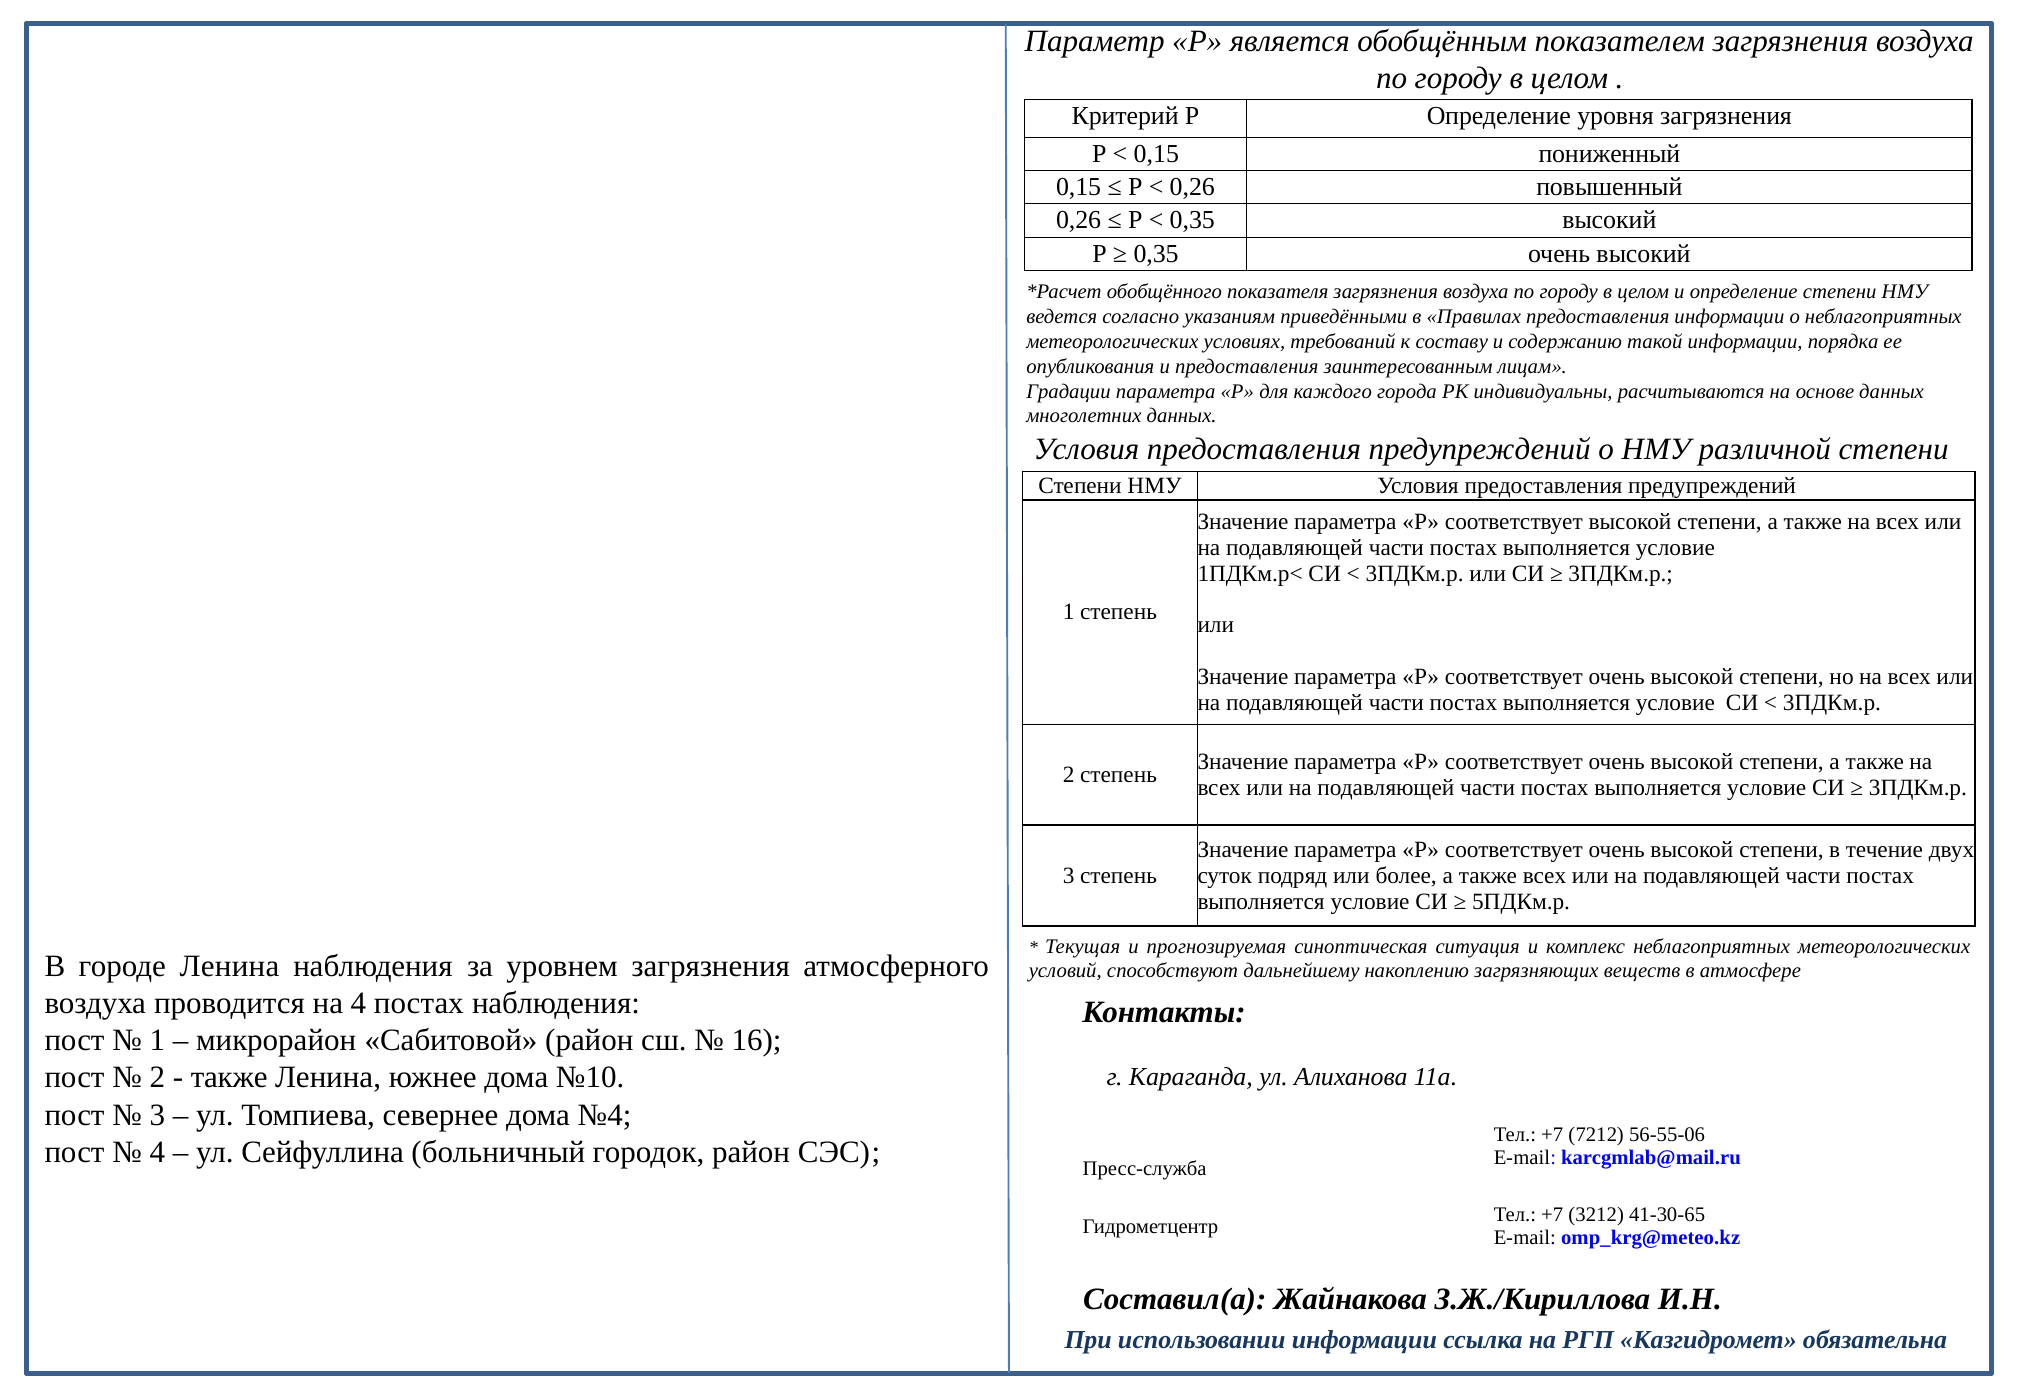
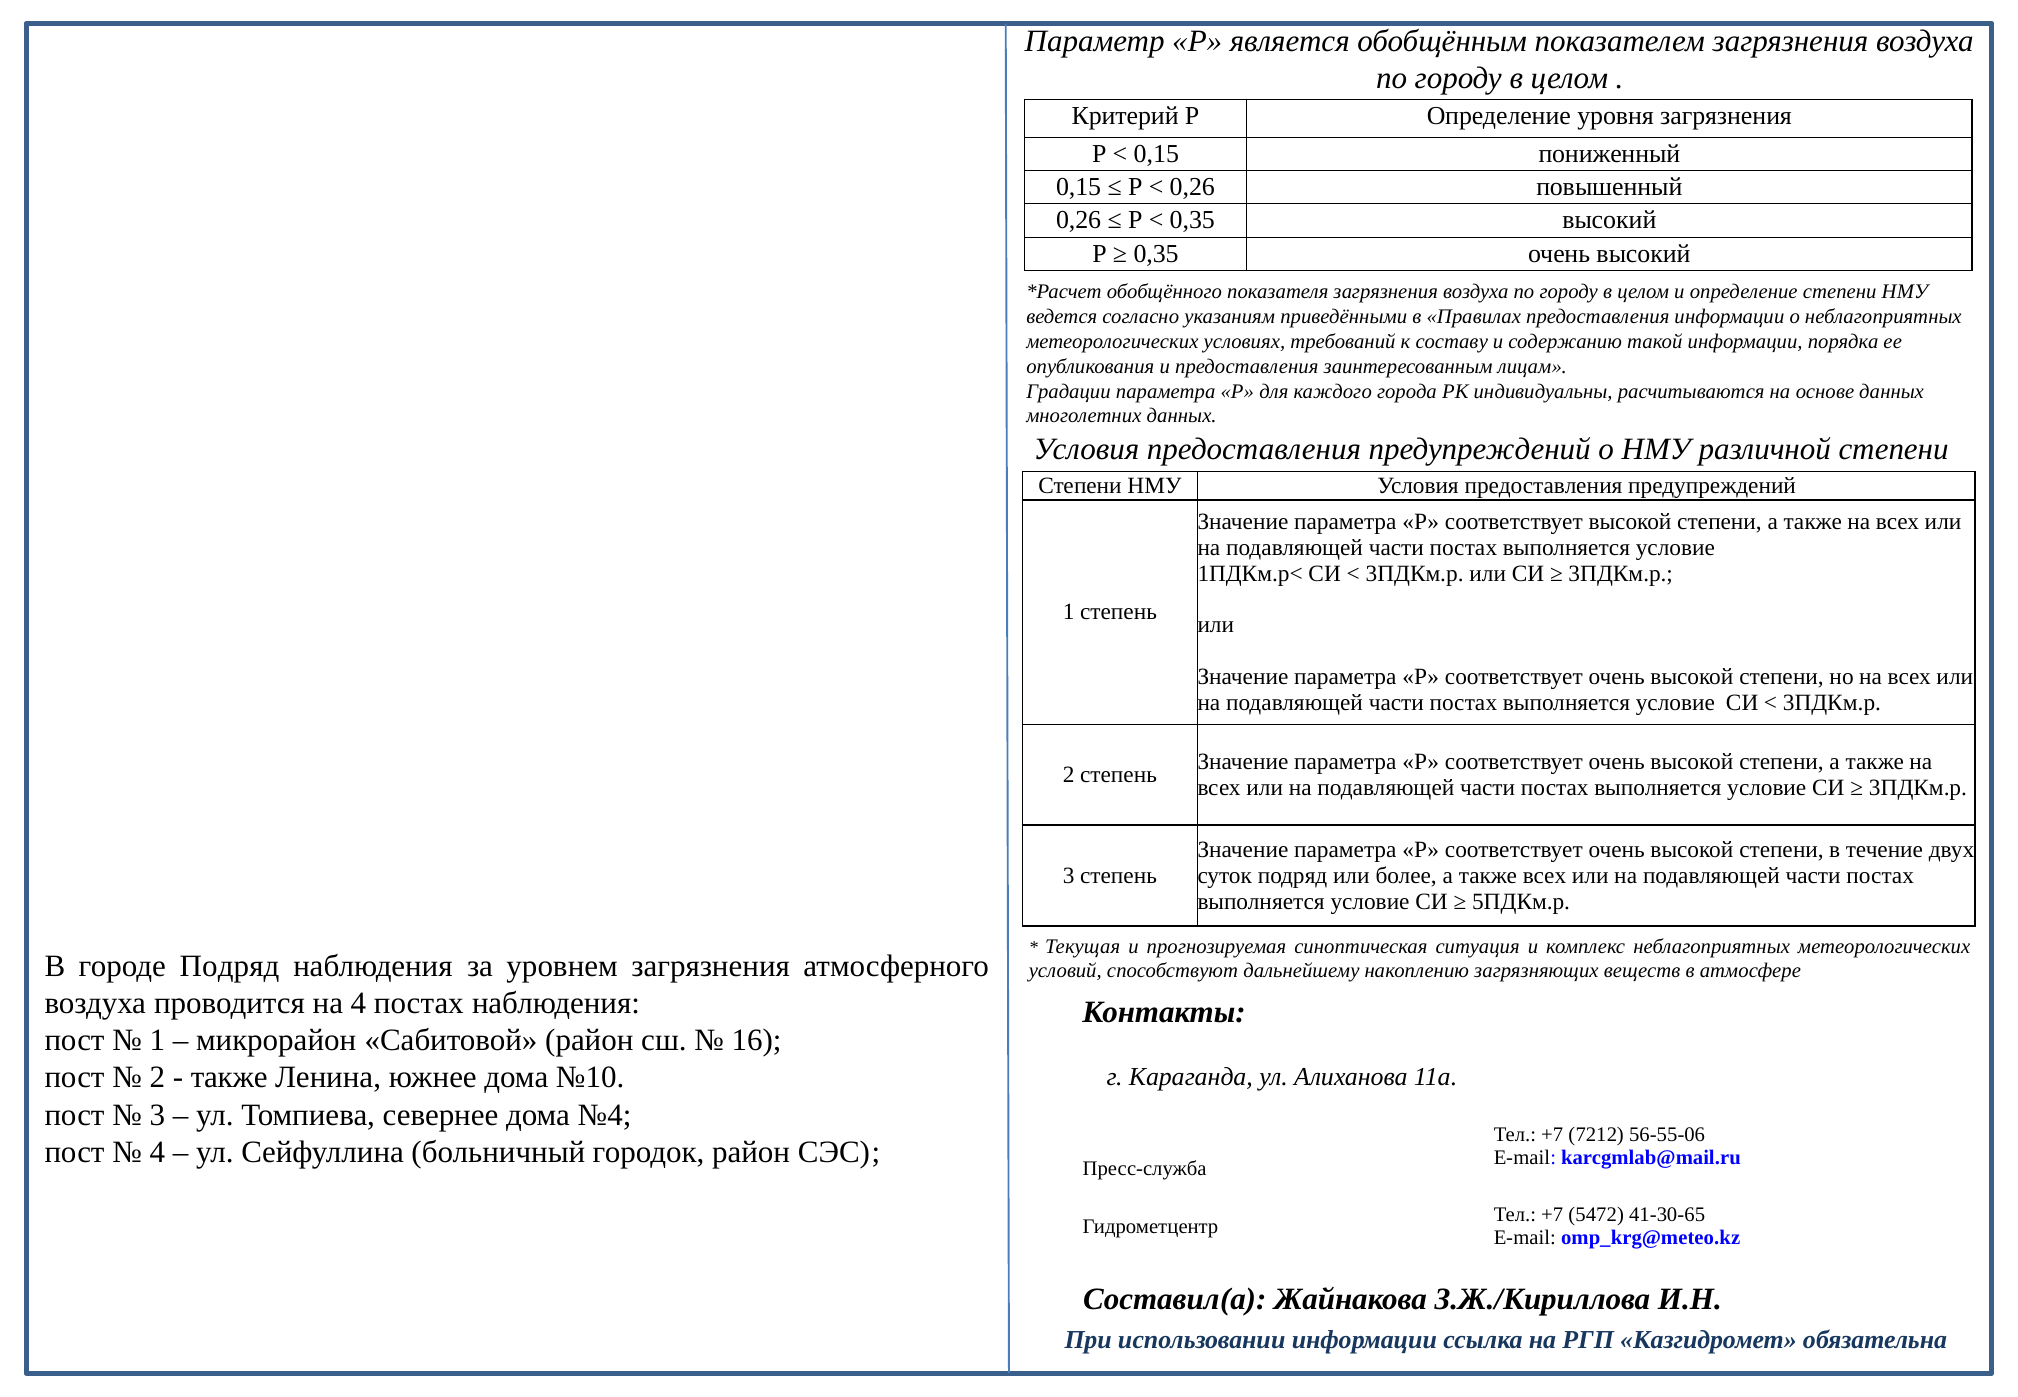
городе Ленина: Ленина -> Подряд (230, 966)
3212: 3212 -> 5472 (1596, 1215)
